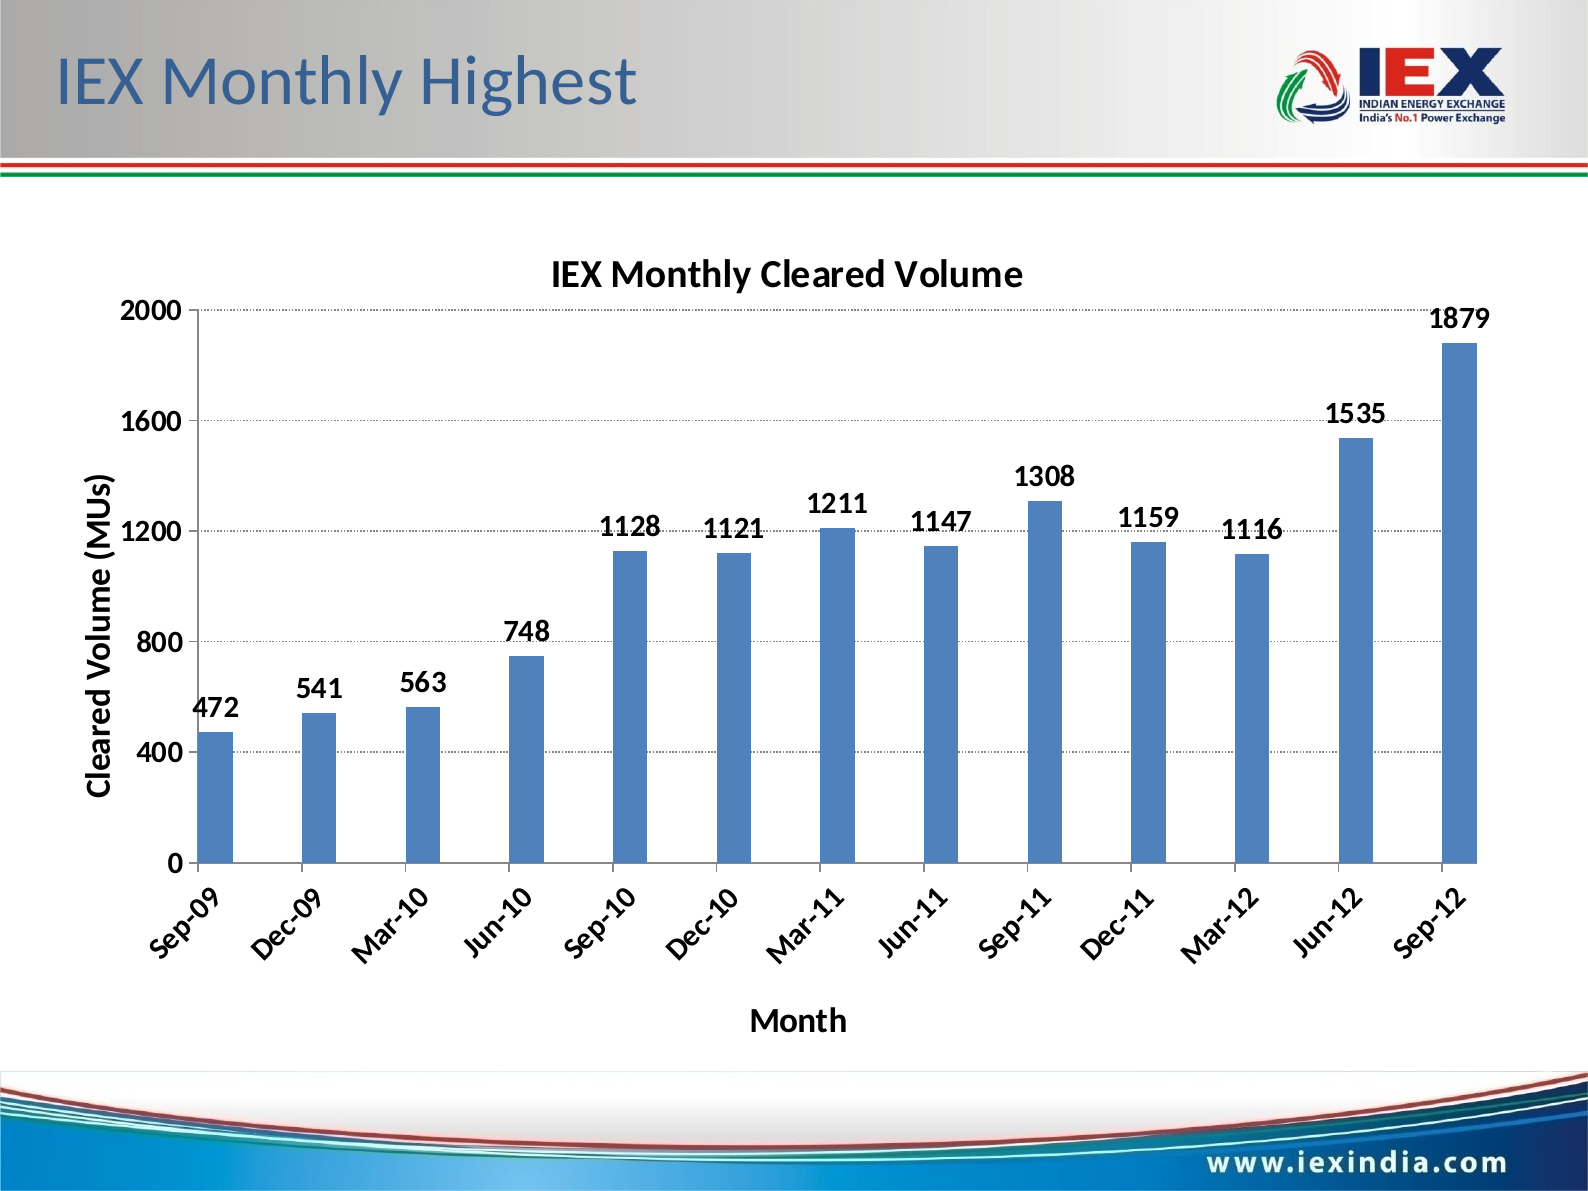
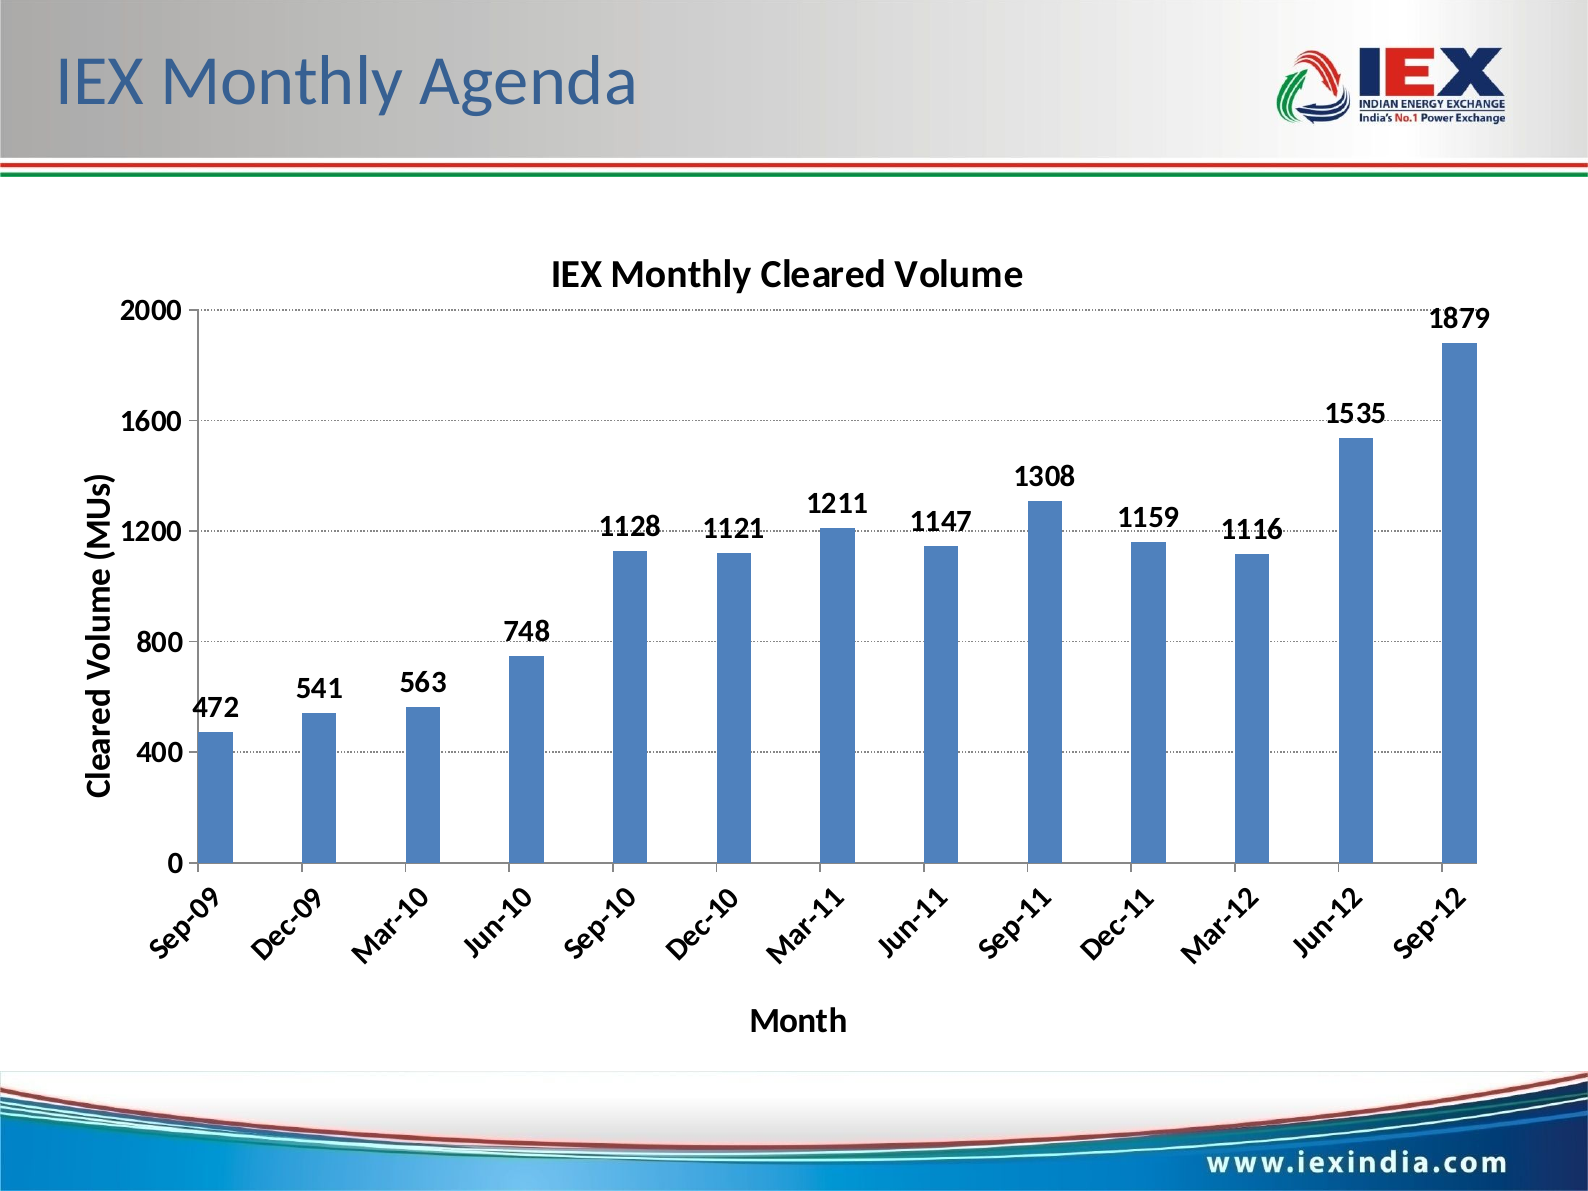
Highest: Highest -> Agenda (529, 82)
